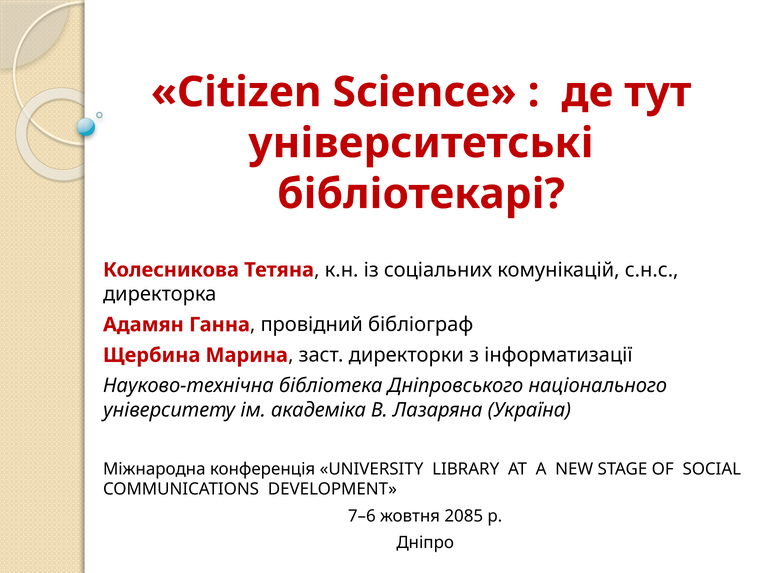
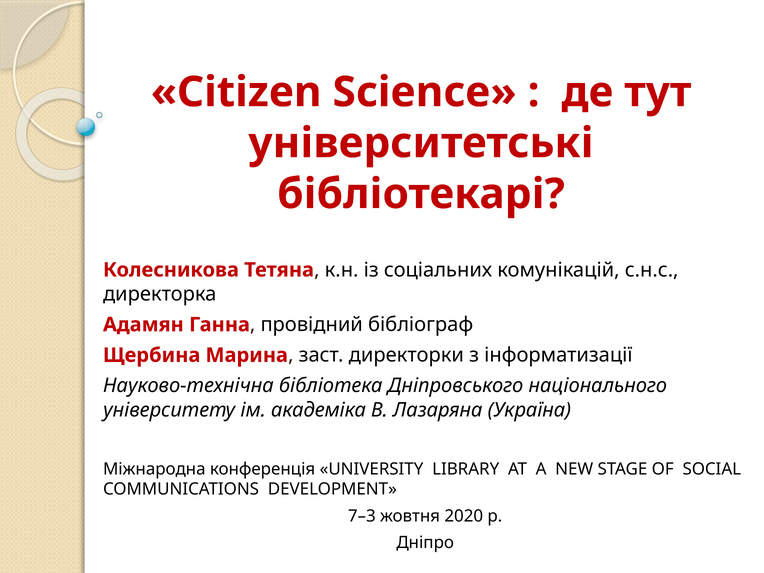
7–6: 7–6 -> 7–3 (362, 516)
2085: 2085 -> 2020 (464, 516)
